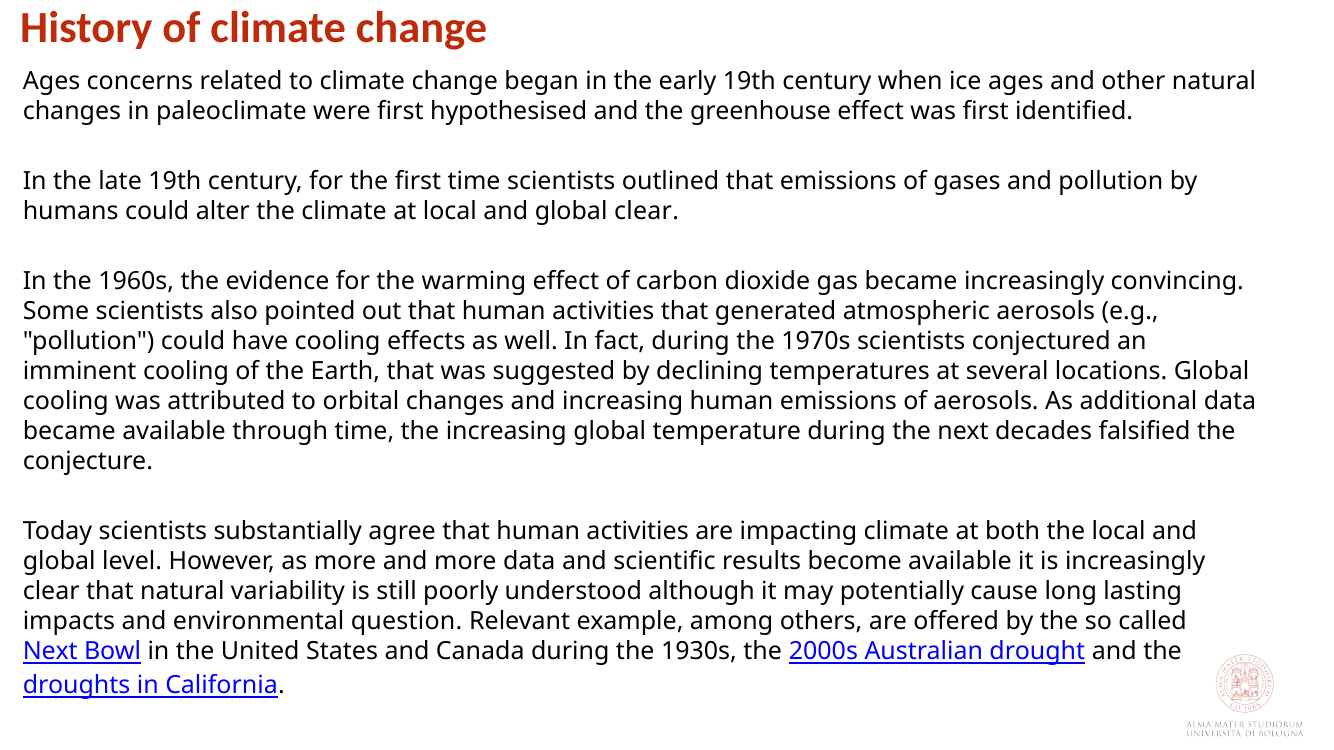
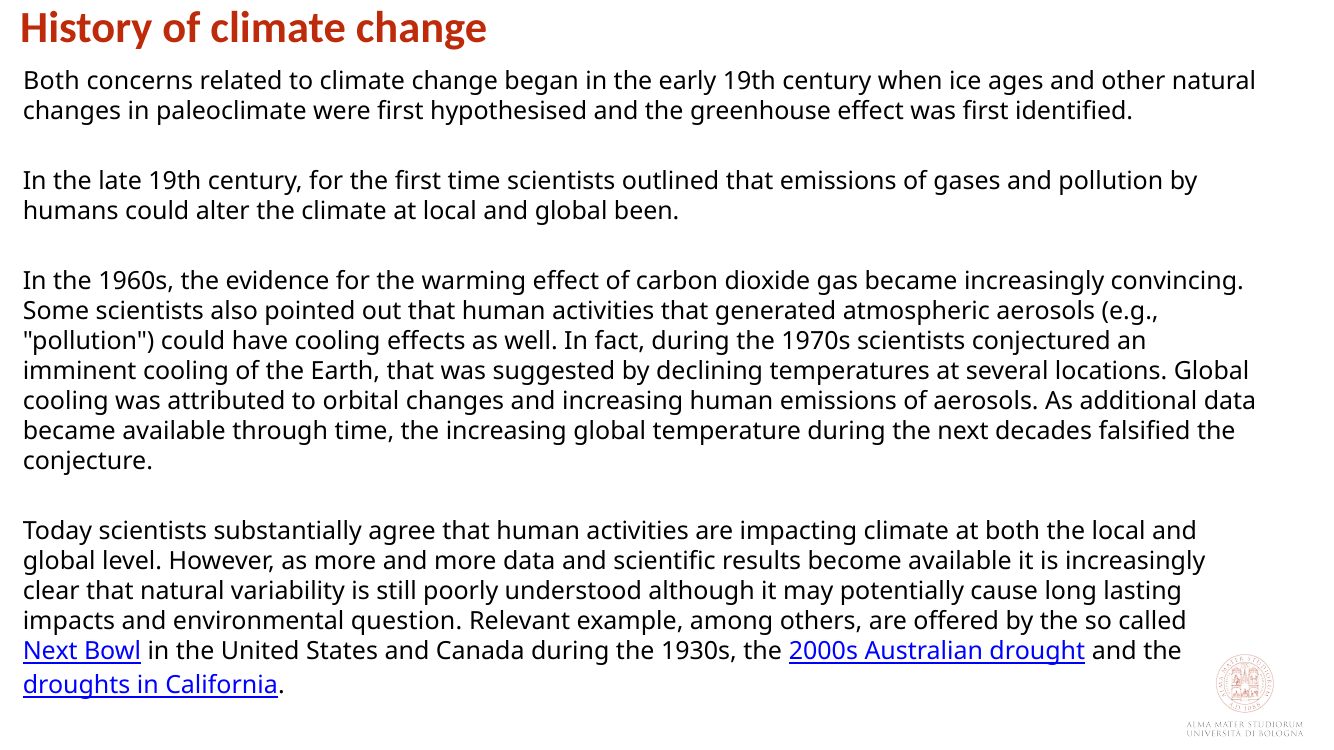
Ages: Ages -> Both (51, 82)
global clear: clear -> been (647, 212)
